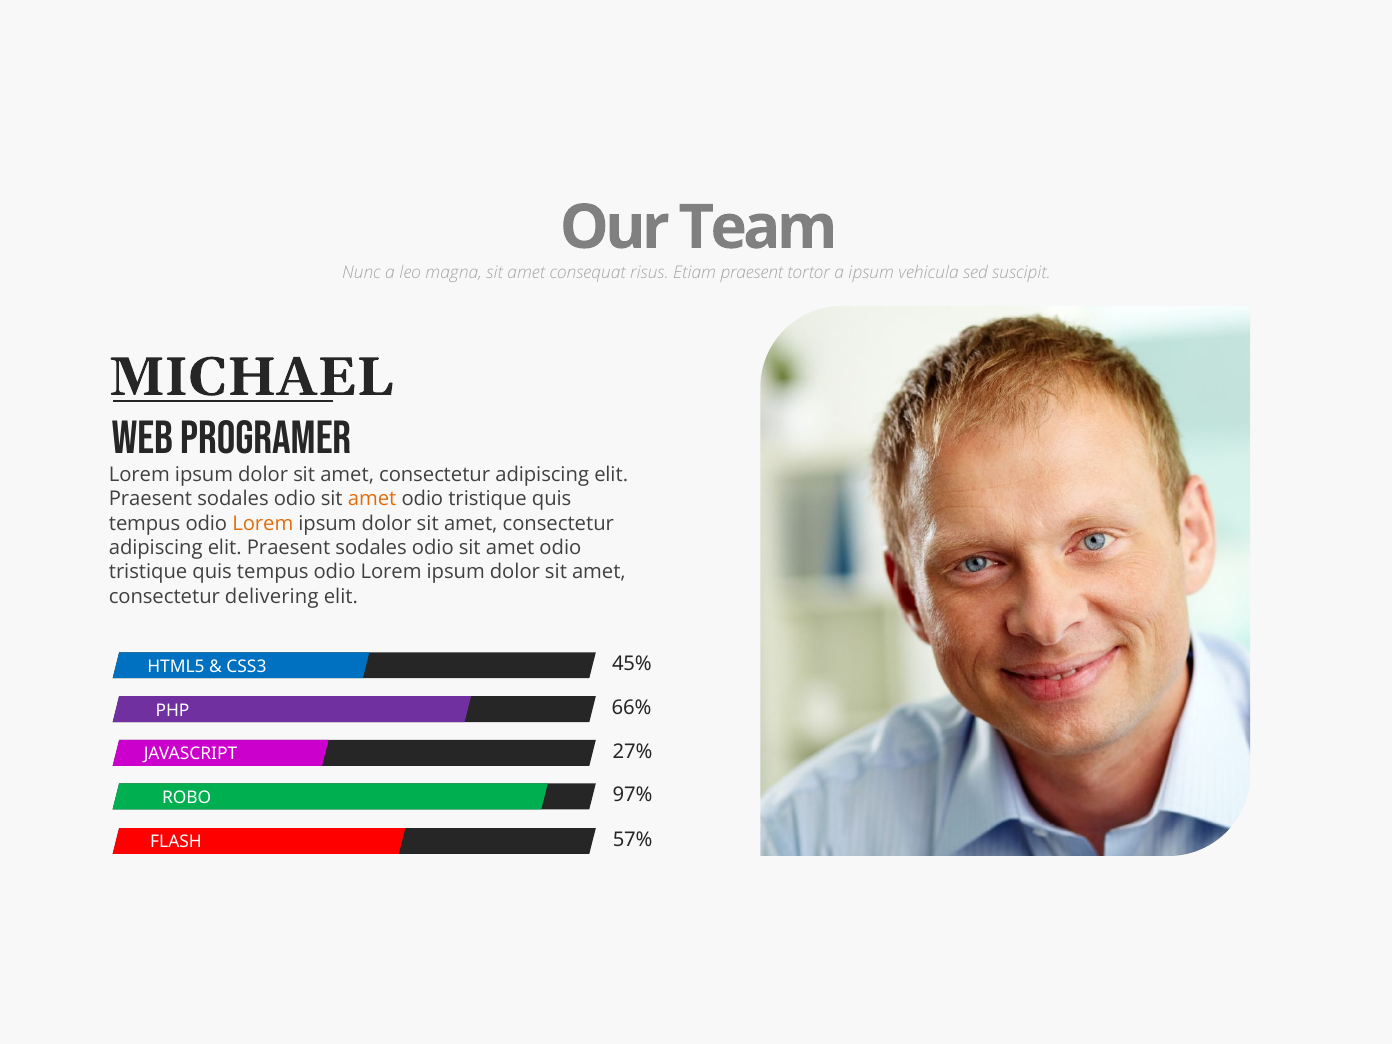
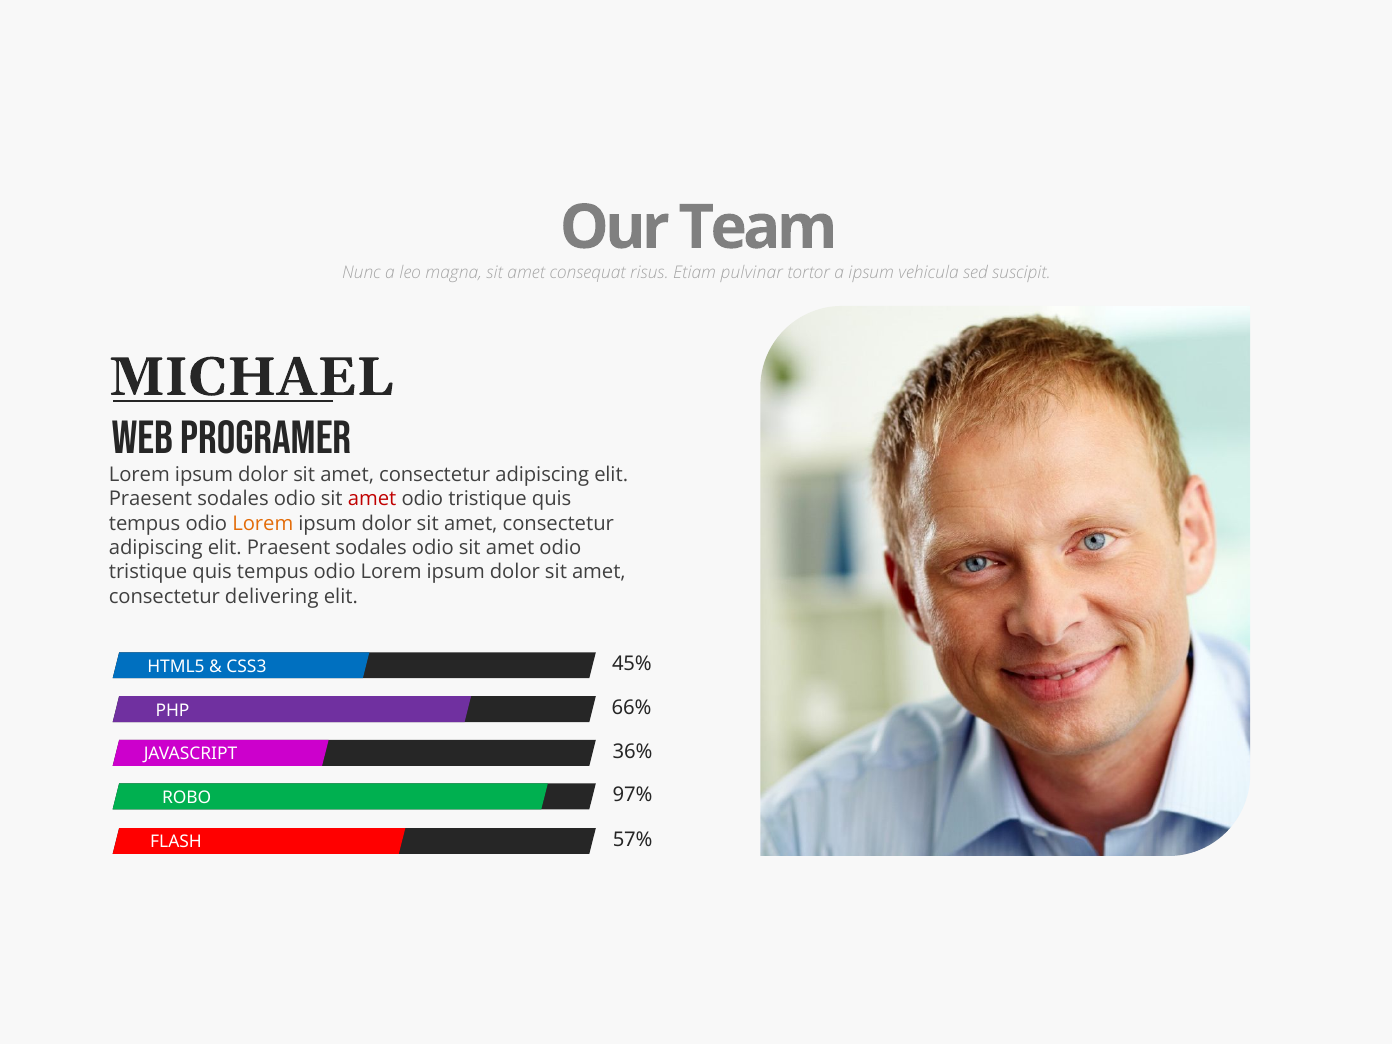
Etiam praesent: praesent -> pulvinar (752, 273)
amet colour: orange -> red (372, 499)
27%: 27% -> 36% (633, 752)
